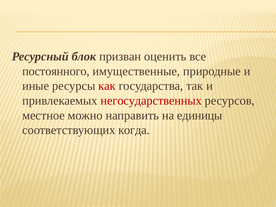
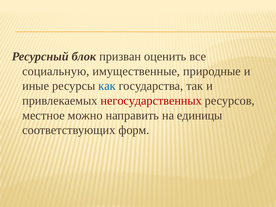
постоянного: постоянного -> социальную (56, 71)
как colour: red -> blue (107, 86)
когда: когда -> форм (134, 130)
